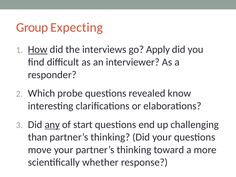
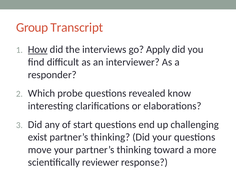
Expecting: Expecting -> Transcript (77, 27)
any underline: present -> none (52, 125)
than: than -> exist (38, 137)
whether: whether -> reviewer (100, 162)
